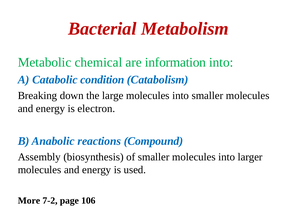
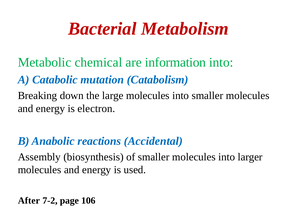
condition: condition -> mutation (102, 80)
Compound: Compound -> Accidental (153, 141)
More: More -> After (29, 200)
